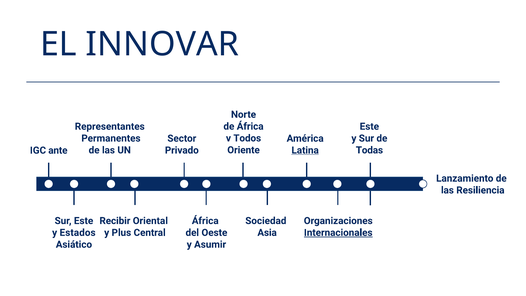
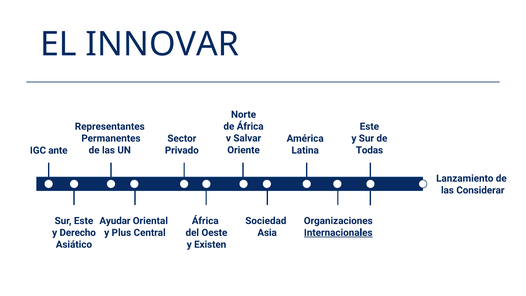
Todos: Todos -> Salvar (247, 138)
Latina underline: present -> none (305, 150)
Resiliencia: Resiliencia -> Considerar (480, 190)
Recibir: Recibir -> Ayudar (115, 221)
Estados: Estados -> Derecho (78, 233)
Asumir: Asumir -> Existen (210, 244)
